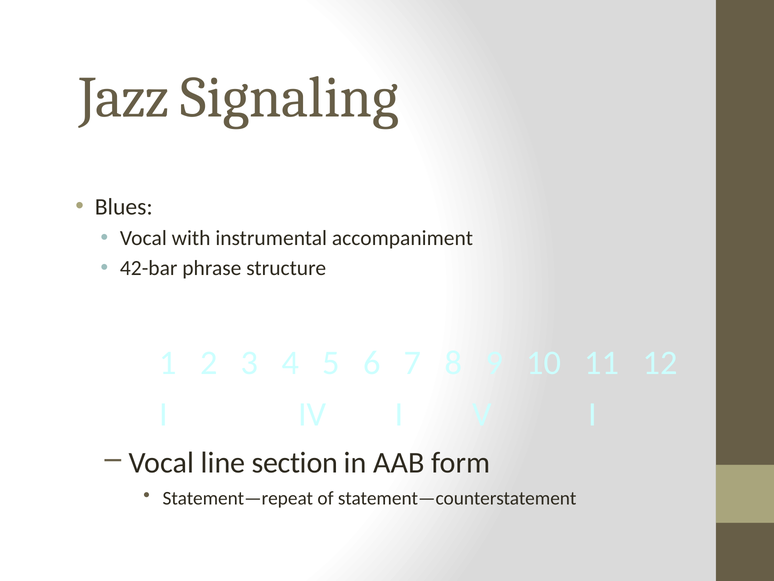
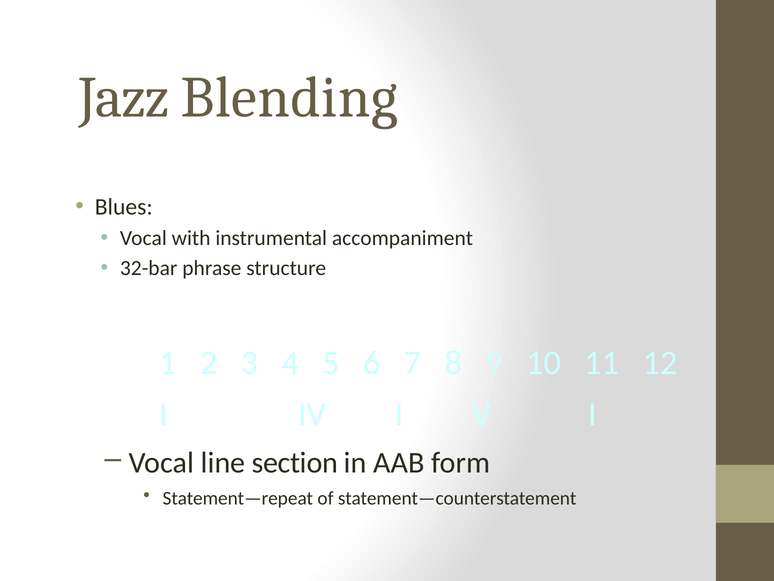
Signaling: Signaling -> Blending (289, 98)
42-bar: 42-bar -> 32-bar (149, 268)
